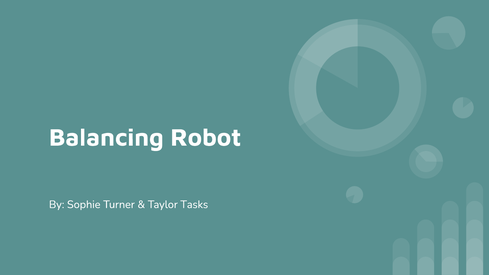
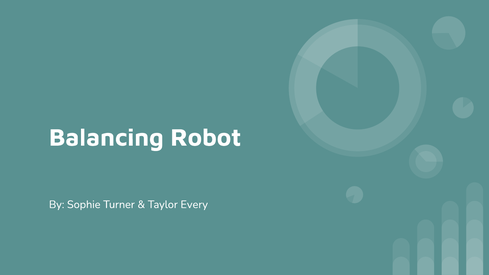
Tasks: Tasks -> Every (194, 205)
